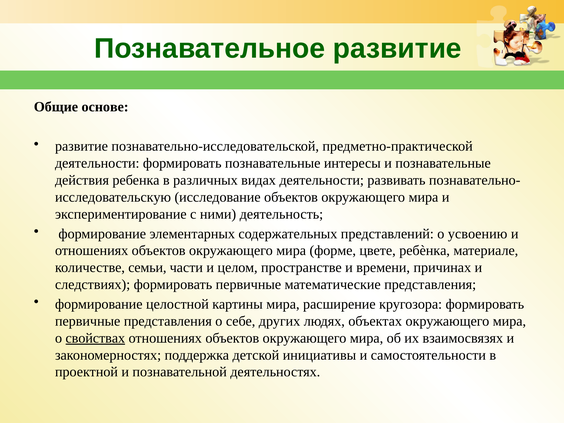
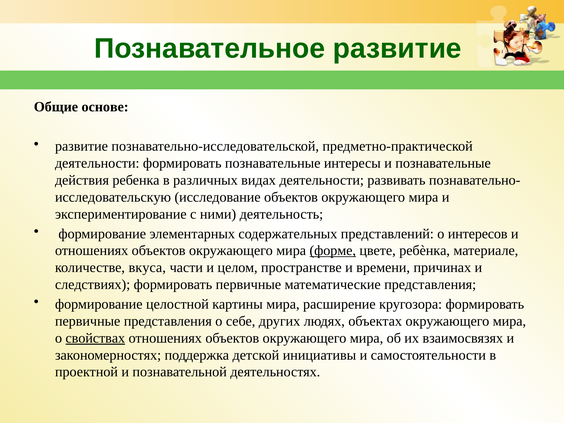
усвоению: усвоению -> интересов (478, 234)
форме underline: none -> present (333, 251)
семьи: семьи -> вкуса (147, 268)
